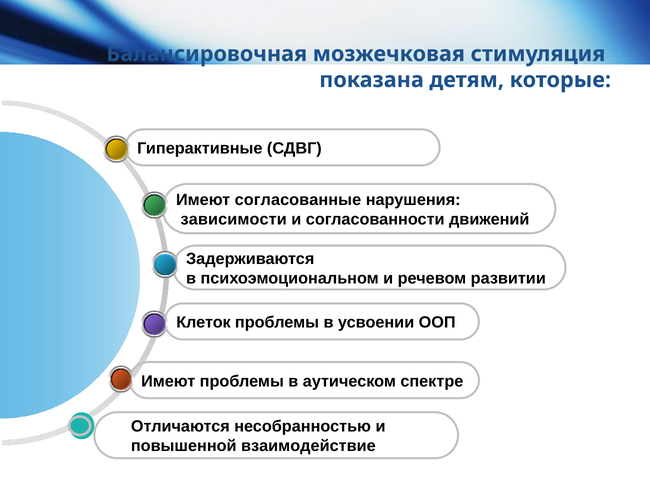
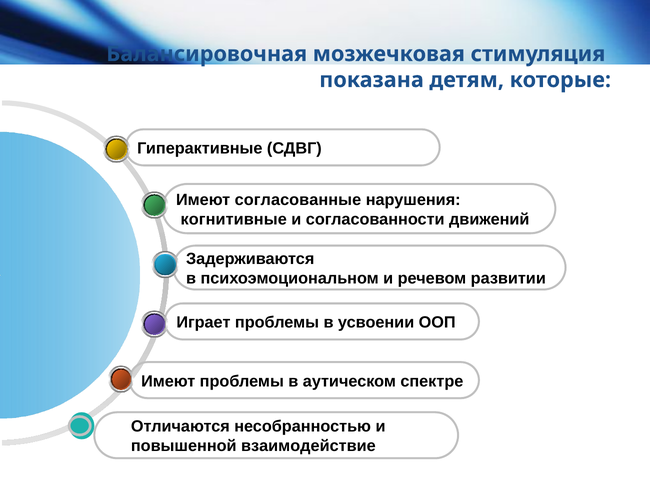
зависимости: зависимости -> когнитивные (234, 220)
Клеток: Клеток -> Играет (203, 323)
